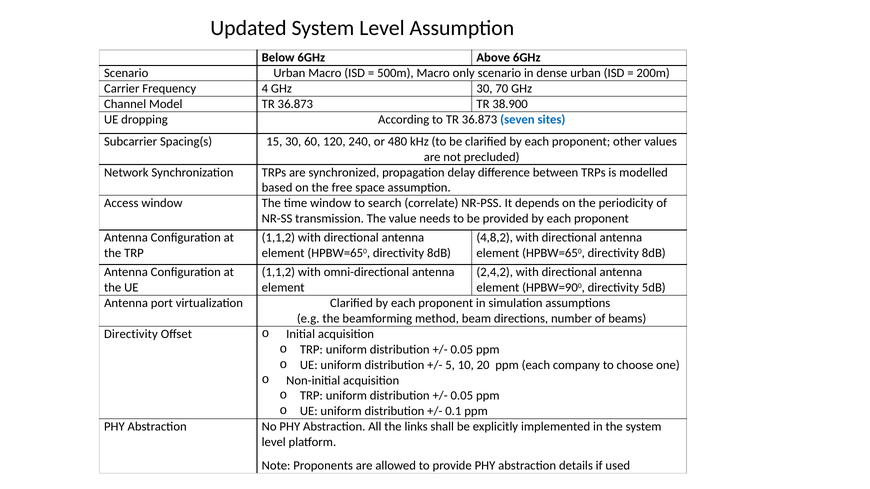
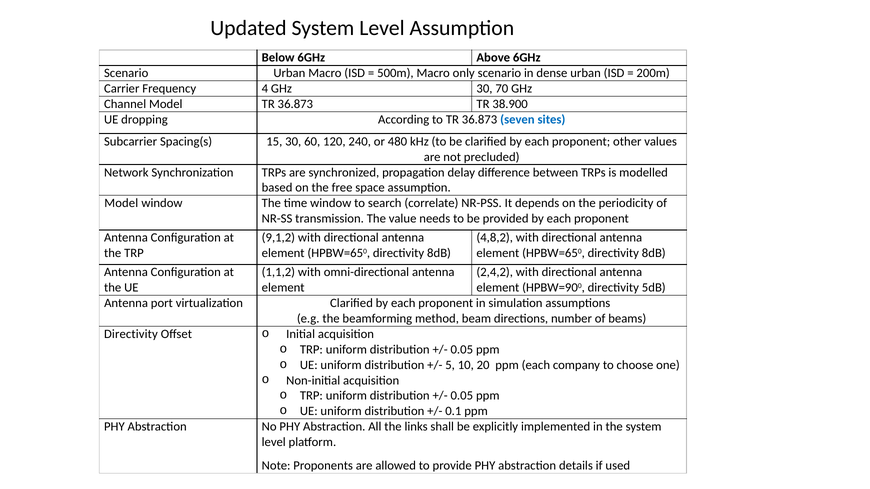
Access: Access -> Model (121, 203)
1,1,2: 1,1,2 -> 9,1,2 (278, 238)
